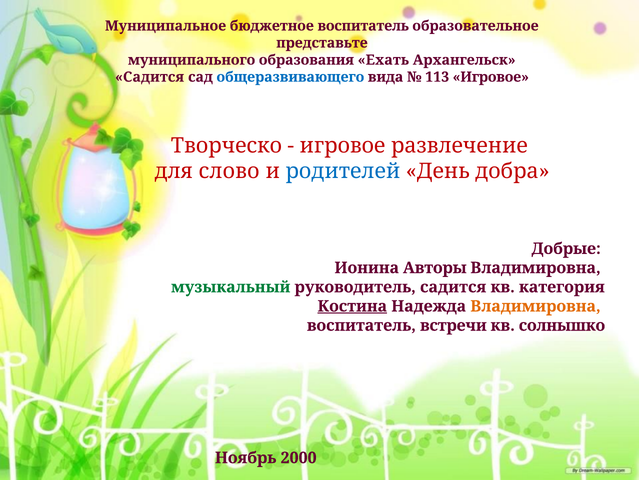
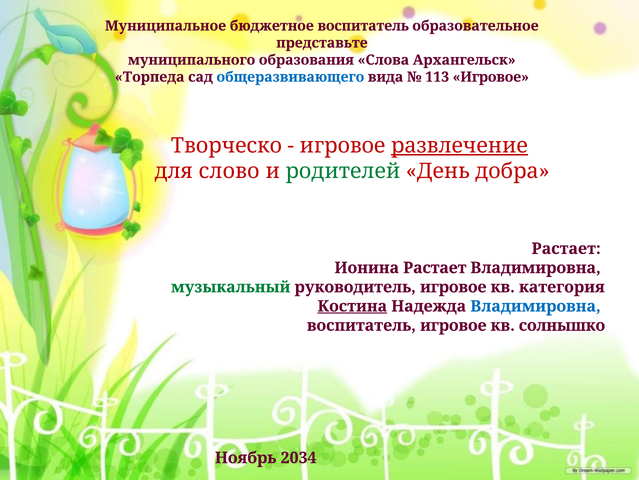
Ехать: Ехать -> Слова (383, 60)
Садится: Садится -> Торпеда (150, 77)
развлечение underline: none -> present (459, 145)
родителей colour: blue -> green (343, 171)
Добрые: Добрые -> Растает (566, 248)
Ионина Авторы: Авторы -> Растает (435, 267)
руководитель садится: садится -> игровое (453, 287)
Владимировна colour: orange -> blue (536, 306)
воспитатель встречи: встречи -> игровое (453, 325)
2000: 2000 -> 2034 (299, 457)
